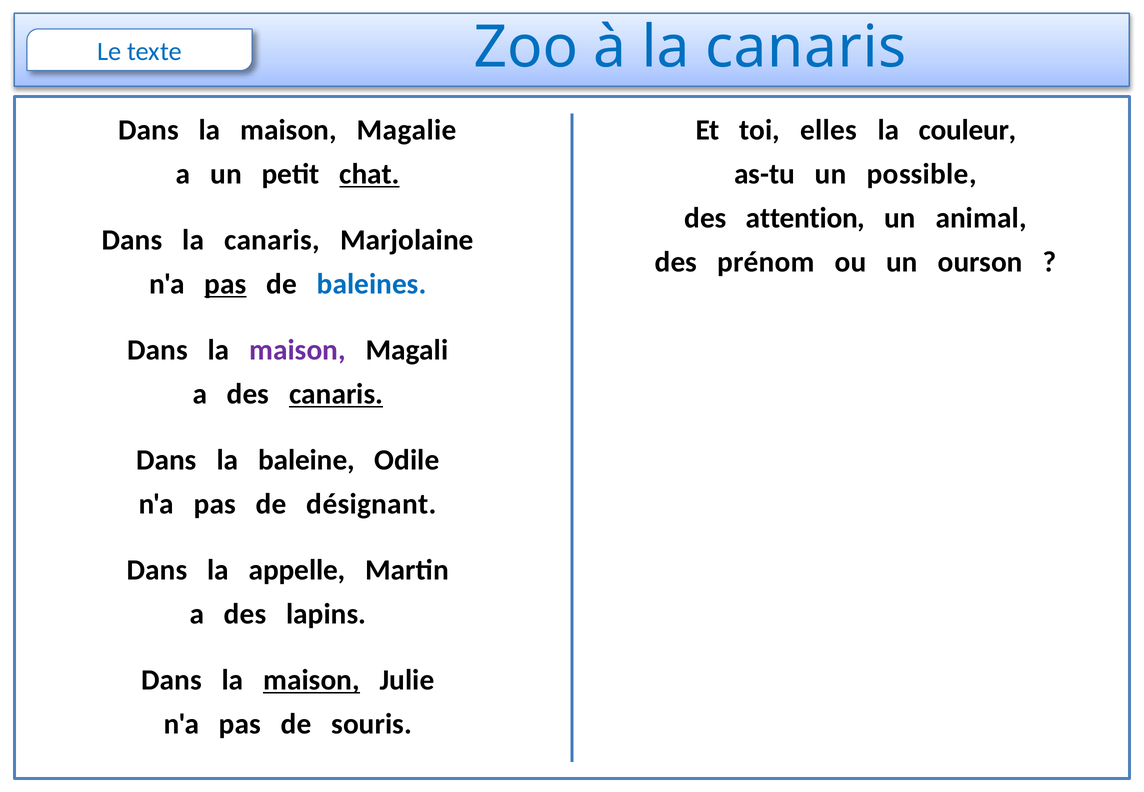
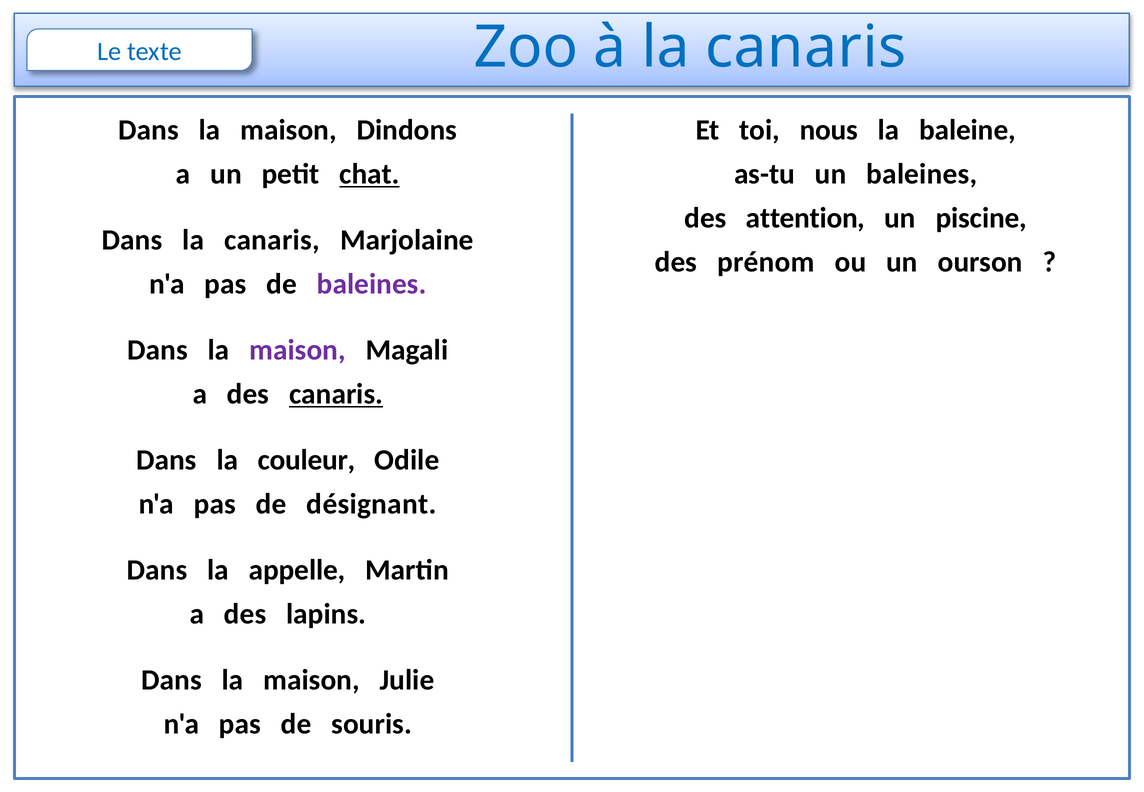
Magalie: Magalie -> Dindons (407, 130)
elles: elles -> nous (829, 130)
couleur: couleur -> baleine (967, 130)
un possible: possible -> baleines (922, 174)
animal: animal -> piscine (981, 218)
pas underline: present -> none (225, 284)
baleines colour: blue -> purple (372, 284)
baleine: baleine -> couleur (307, 460)
maison underline: present -> none (311, 680)
